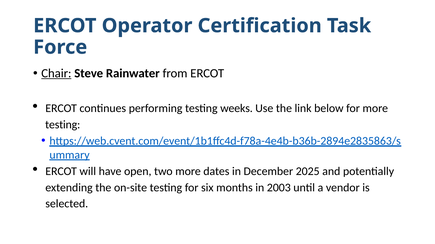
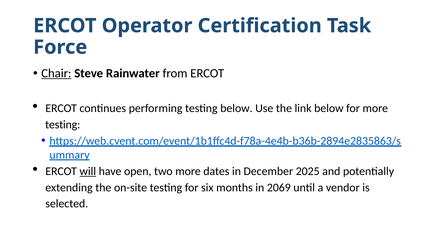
testing weeks: weeks -> below (236, 109)
will underline: none -> present (88, 172)
2003: 2003 -> 2069 (279, 188)
